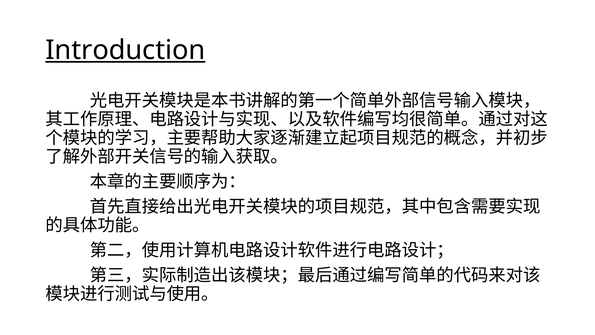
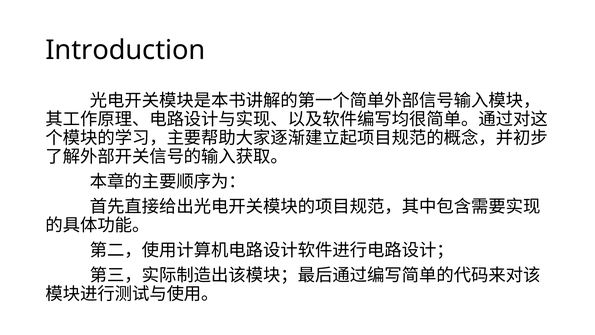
Introduction underline: present -> none (125, 50)
